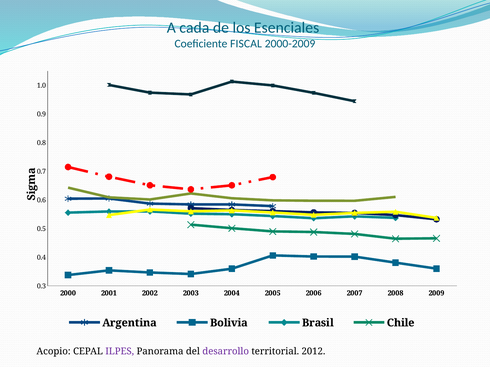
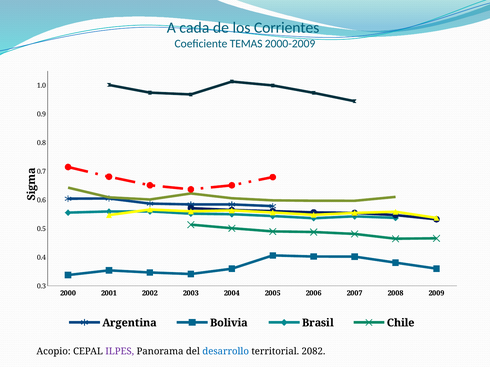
Esenciales: Esenciales -> Corrientes (287, 28)
FISCAL: FISCAL -> TEMAS (246, 44)
desarrollo colour: purple -> blue (226, 352)
2012: 2012 -> 2082 (313, 352)
